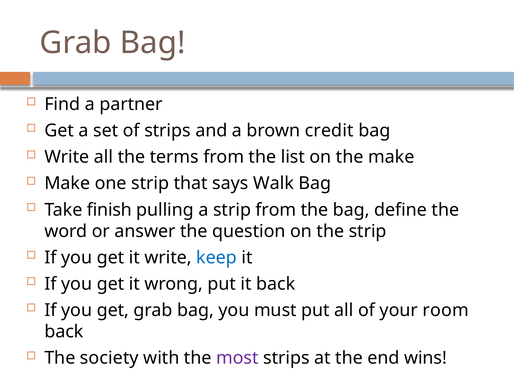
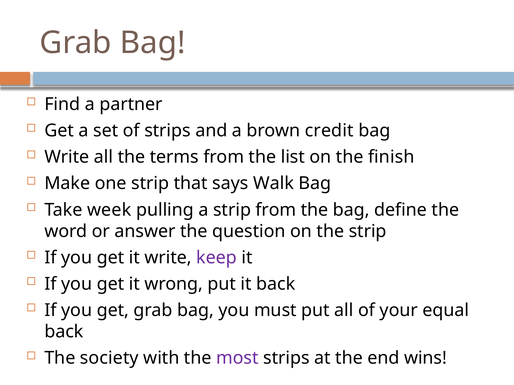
the make: make -> finish (391, 157)
finish: finish -> week (109, 210)
keep colour: blue -> purple (217, 258)
room: room -> equal (446, 311)
